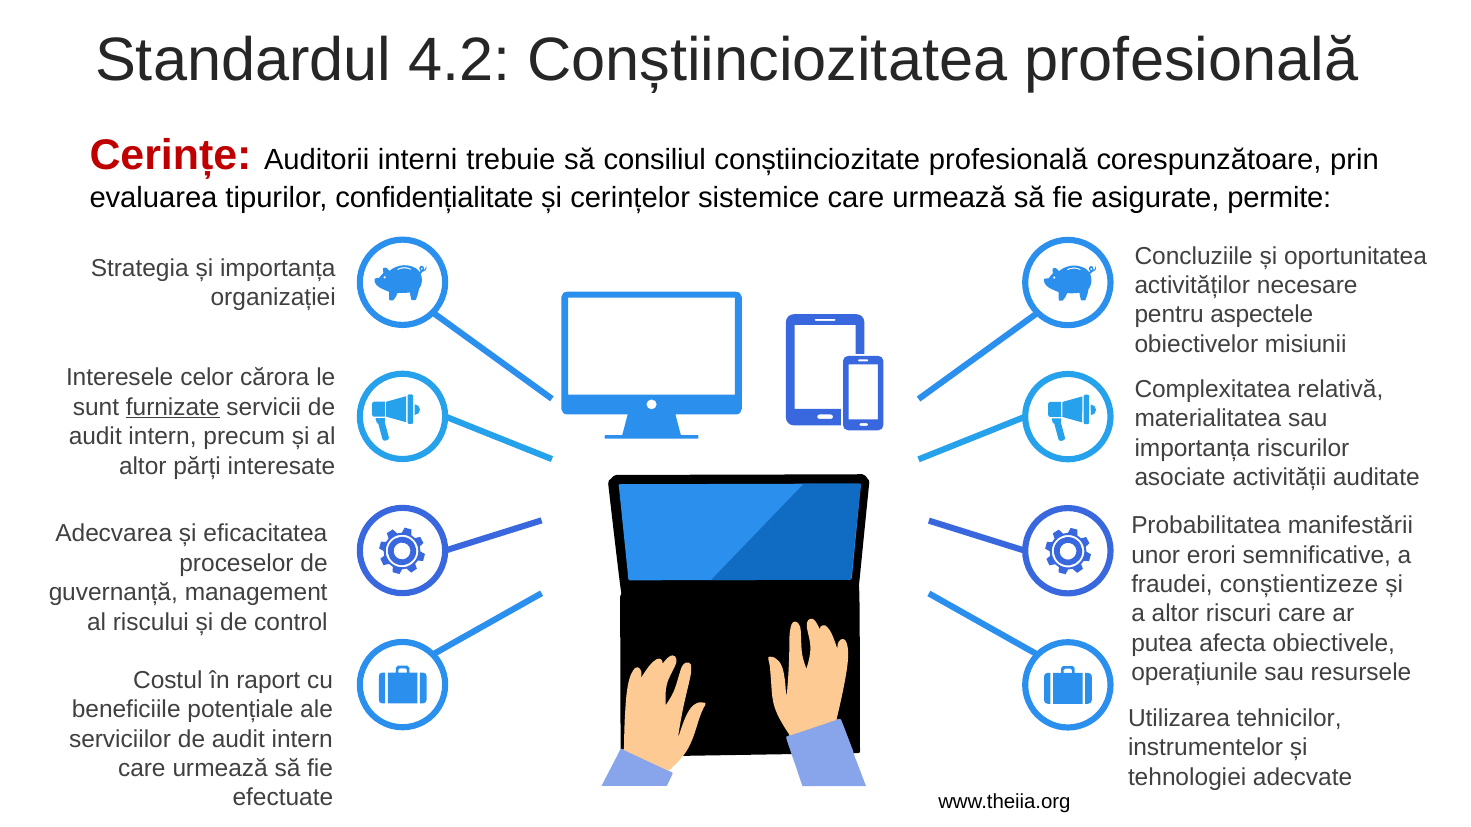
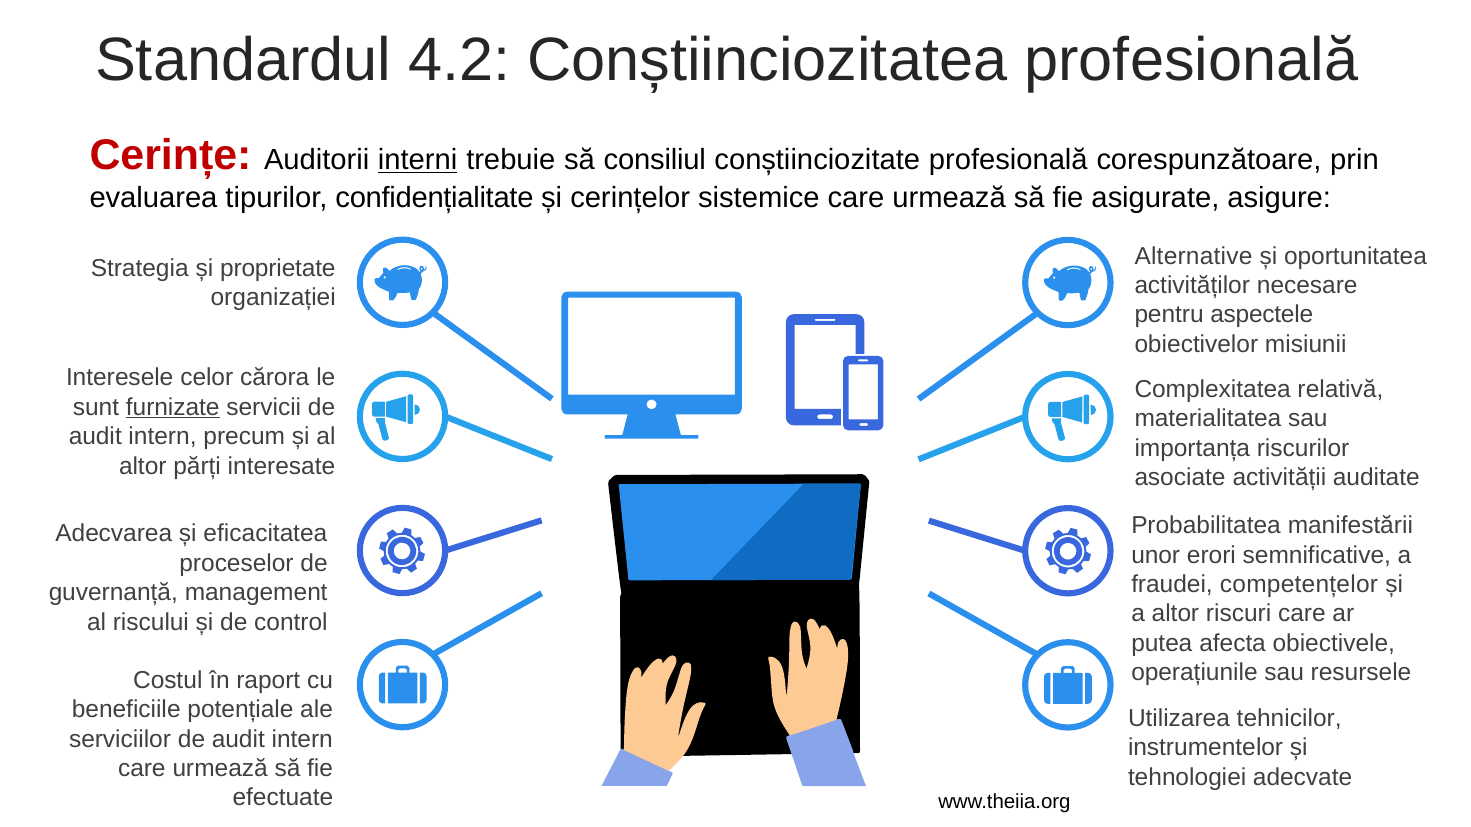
interni underline: none -> present (418, 160)
permite: permite -> asigure (1279, 198)
Concluziile: Concluziile -> Alternative (1193, 256)
și importanța: importanța -> proprietate (278, 268)
conștientizeze: conștientizeze -> competențelor (1299, 585)
